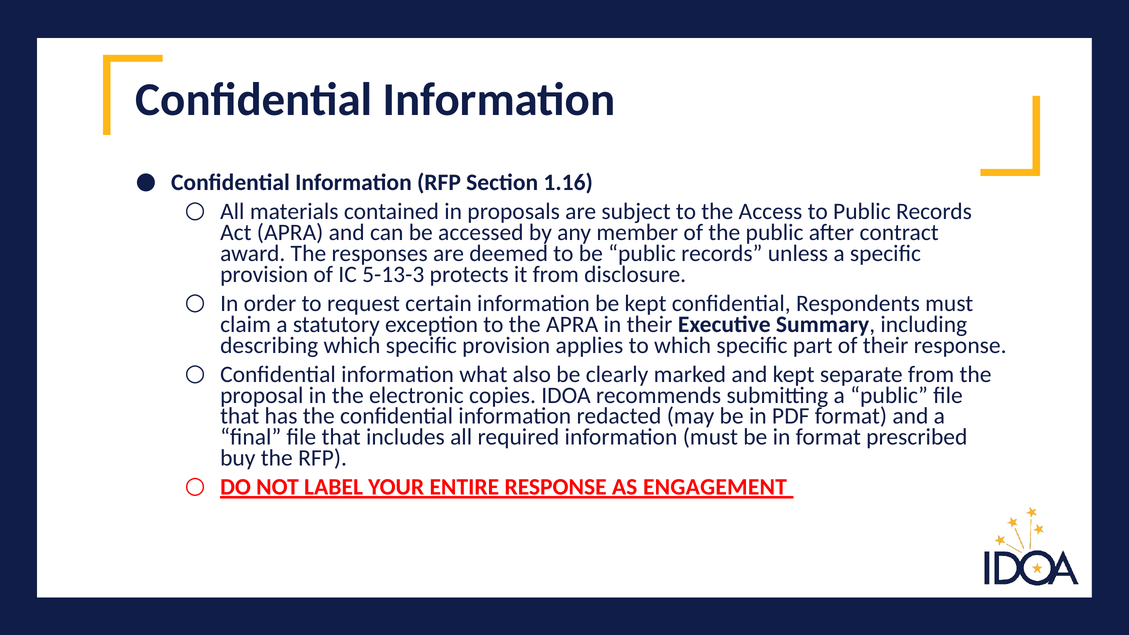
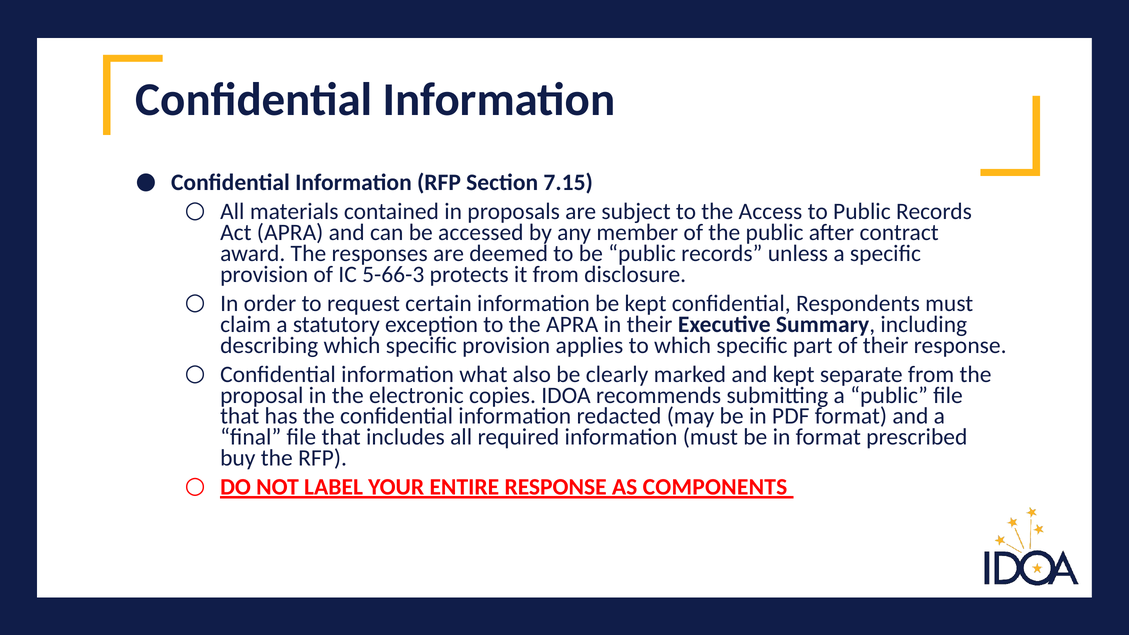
1.16: 1.16 -> 7.15 (568, 183)
5-13-3: 5-13-3 -> 5-66-3 (393, 274)
ENGAGEMENT: ENGAGEMENT -> COMPONENTS (715, 487)
